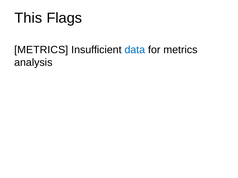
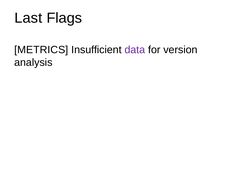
This: This -> Last (28, 18)
data colour: blue -> purple (135, 50)
for metrics: metrics -> version (180, 50)
